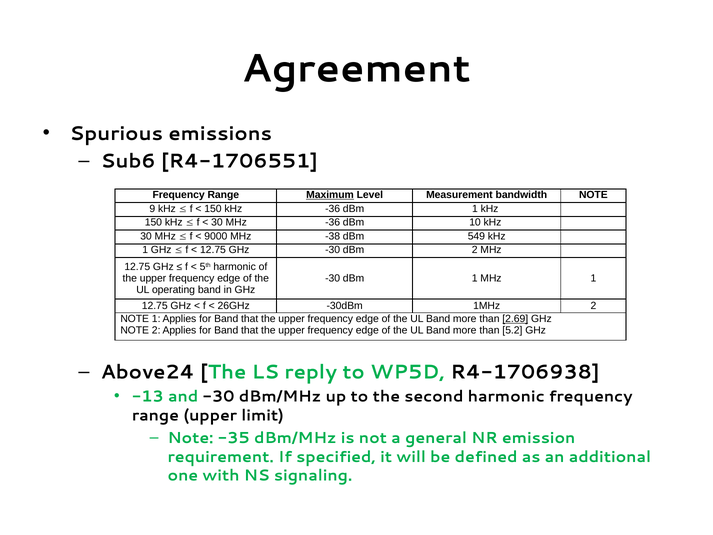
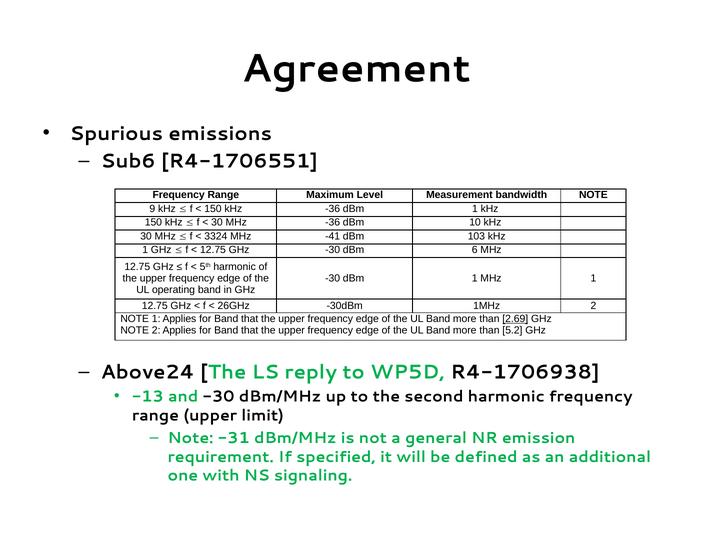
Maximum underline: present -> none (330, 195)
9000: 9000 -> 3324 (216, 236)
-38: -38 -> -41 (333, 236)
549: 549 -> 103 (476, 236)
dBm 2: 2 -> 6 (475, 250)
-35: -35 -> -31 (234, 438)
